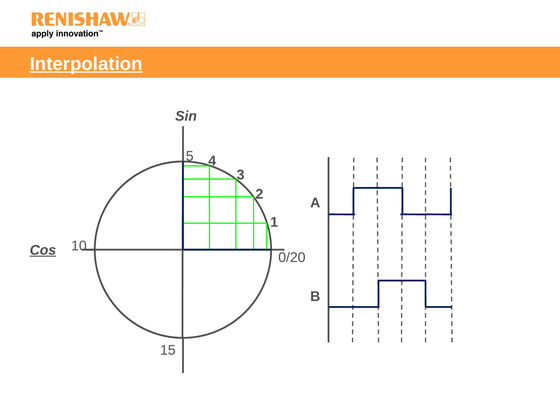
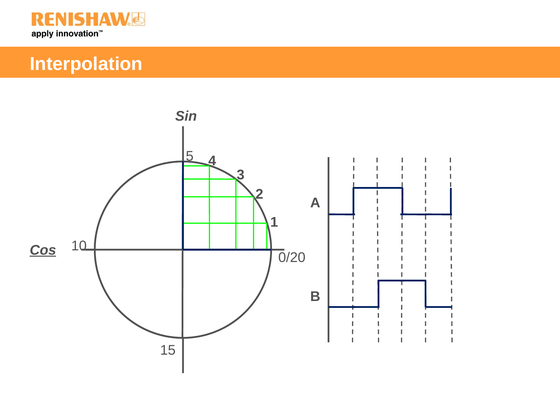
Interpolation underline: present -> none (86, 64)
